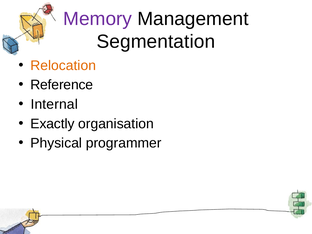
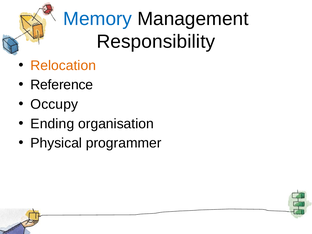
Memory colour: purple -> blue (98, 19)
Segmentation: Segmentation -> Responsibility (156, 42)
Internal: Internal -> Occupy (54, 104)
Exactly: Exactly -> Ending (52, 124)
